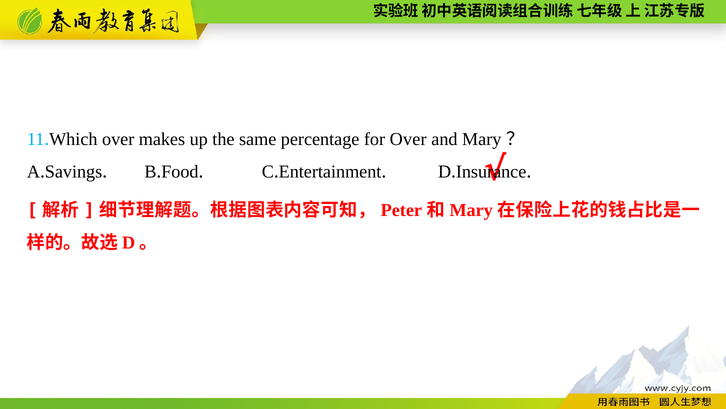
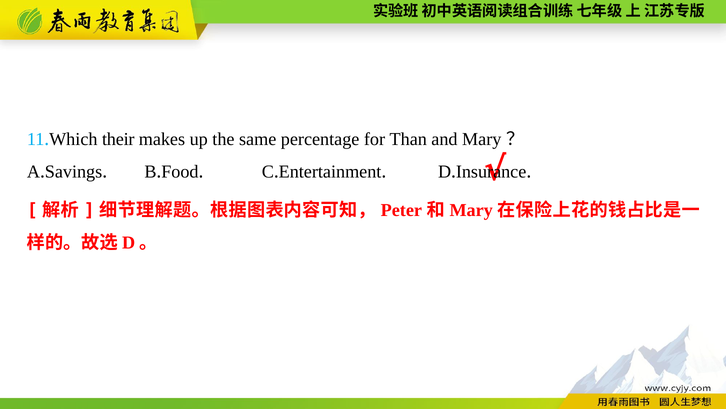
over: over -> their (118, 139)
for Over: Over -> Than (408, 139)
